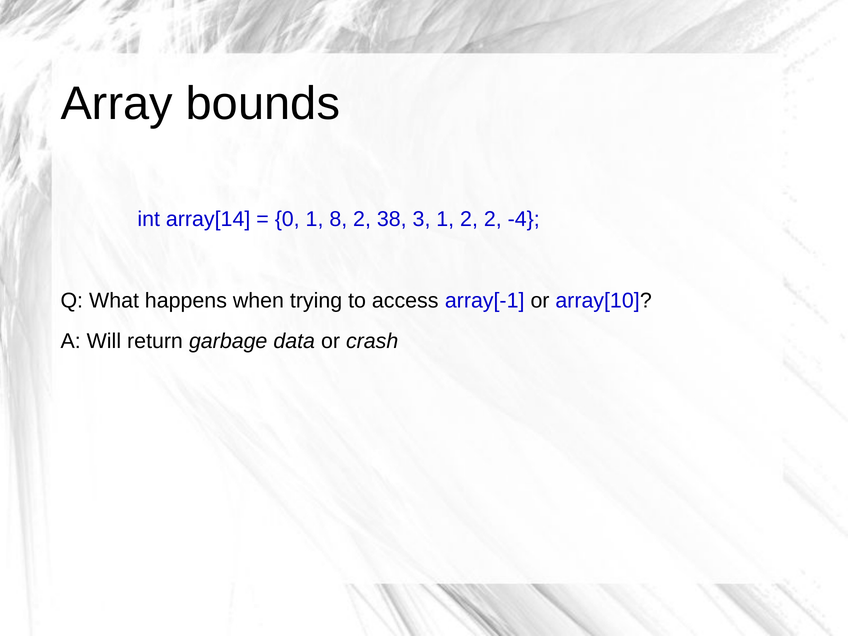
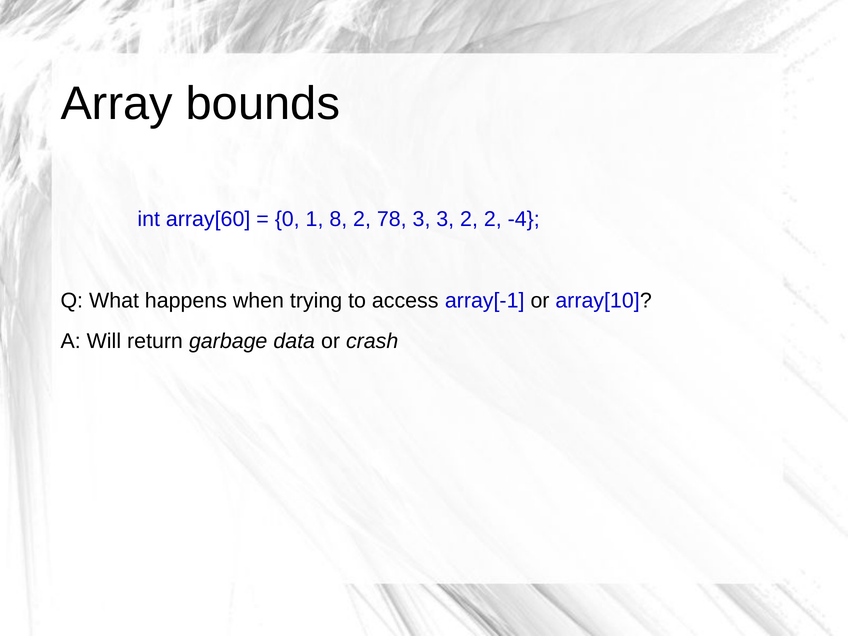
array[14: array[14 -> array[60 (208, 219)
38: 38 -> 78 (392, 219)
3 1: 1 -> 3 (445, 219)
